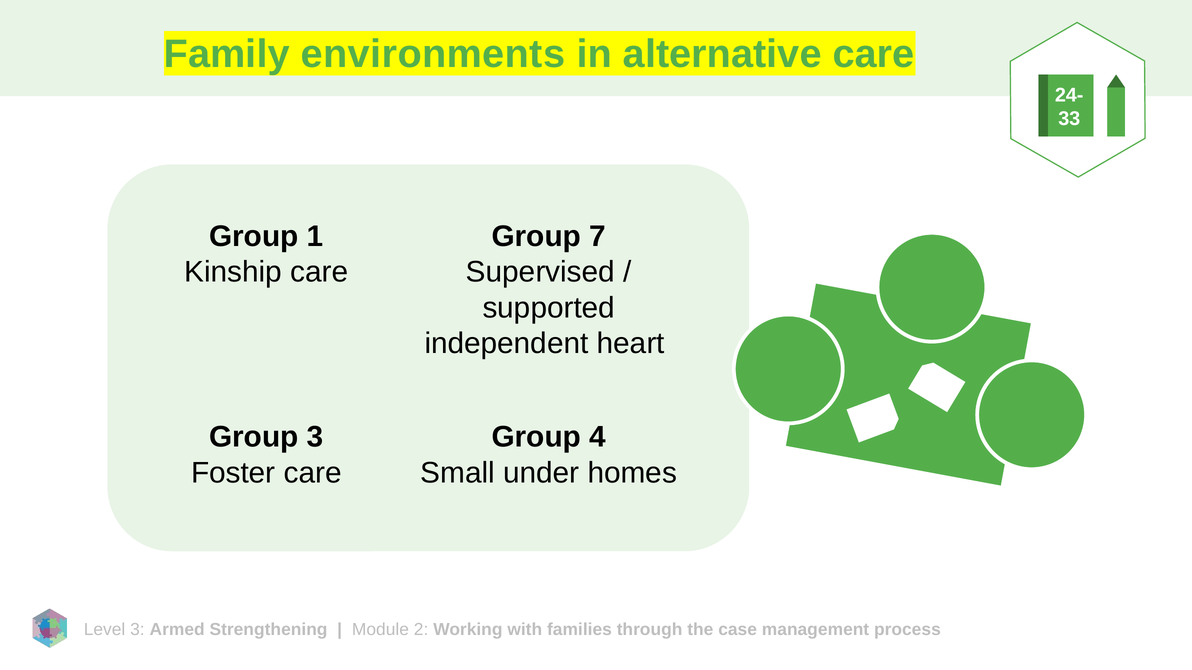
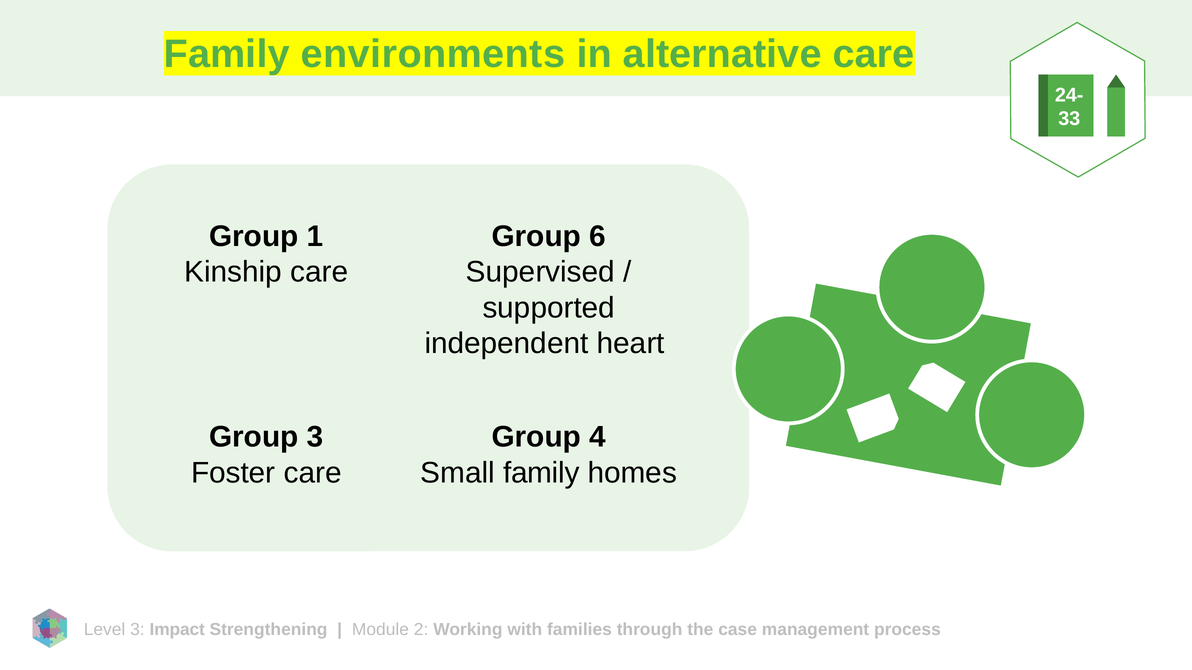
7: 7 -> 6 (597, 236)
Small under: under -> family (541, 473)
Armed: Armed -> Impact (177, 630)
